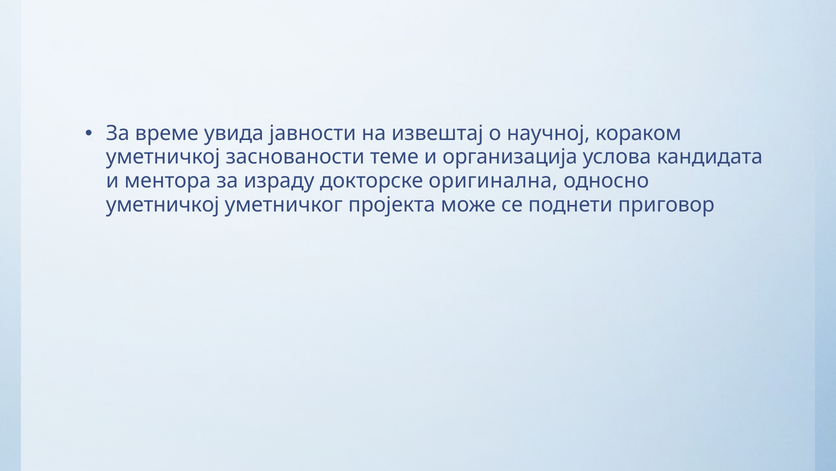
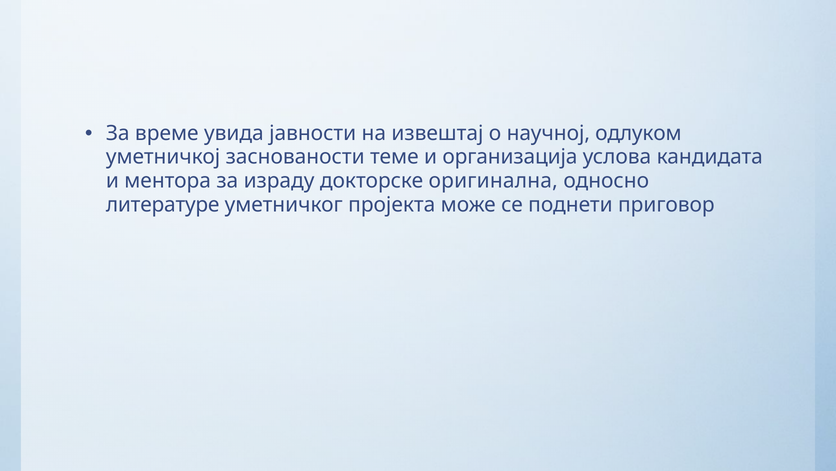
кораком: кораком -> одлуком (638, 133)
уметничкој: уметничкој -> литературе (163, 205)
